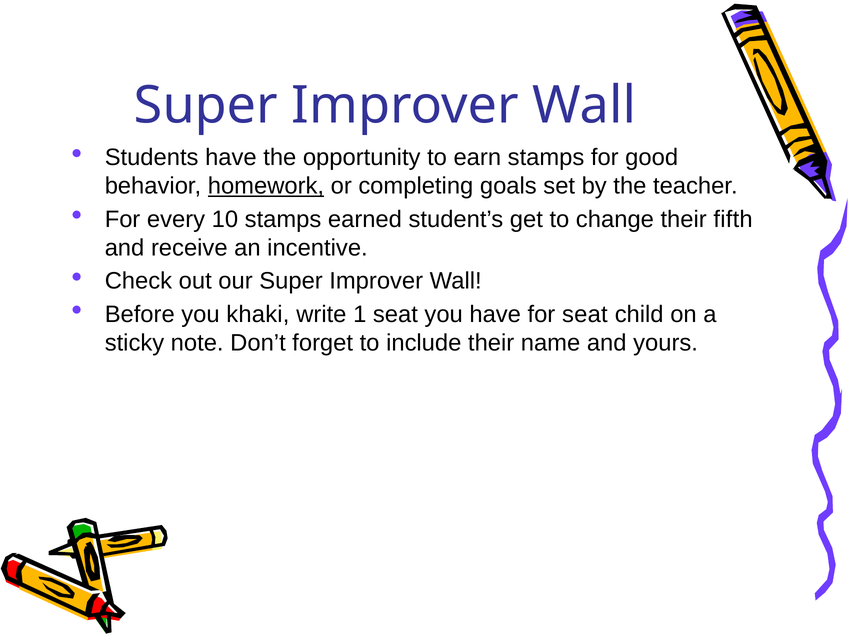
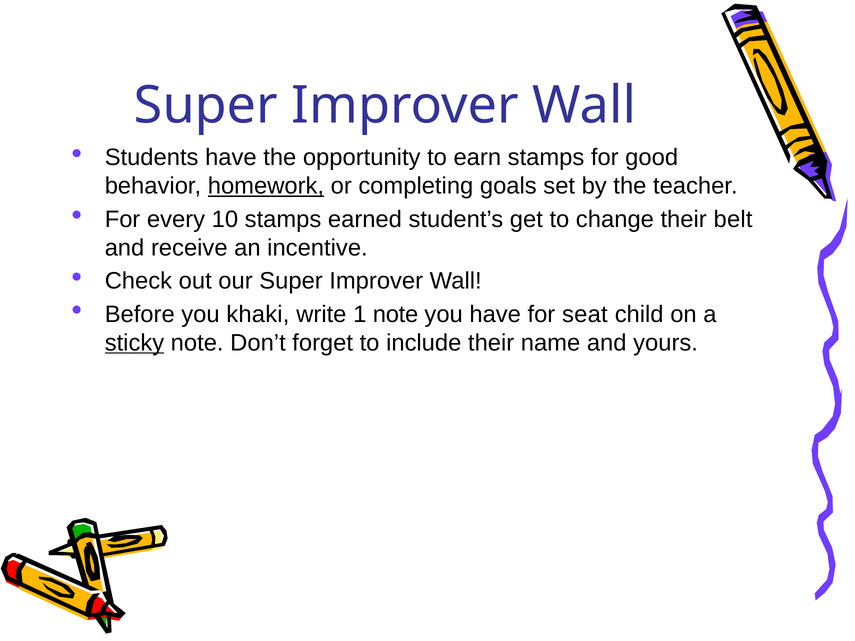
fifth: fifth -> belt (733, 219)
1 seat: seat -> note (396, 314)
sticky underline: none -> present (134, 343)
